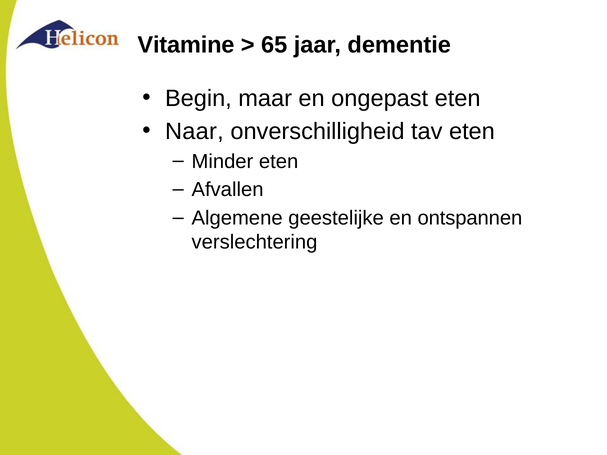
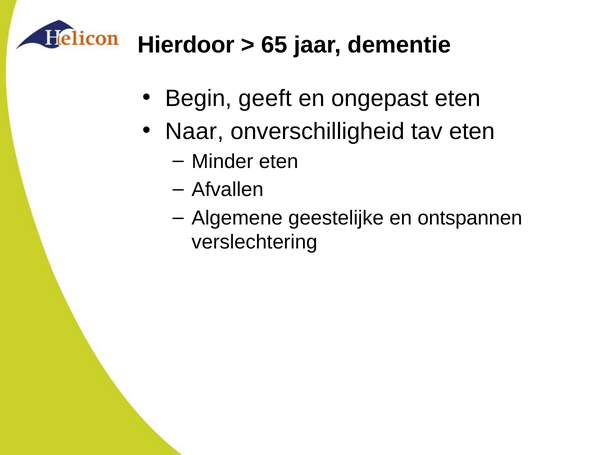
Vitamine: Vitamine -> Hierdoor (186, 45)
maar: maar -> geeft (265, 98)
